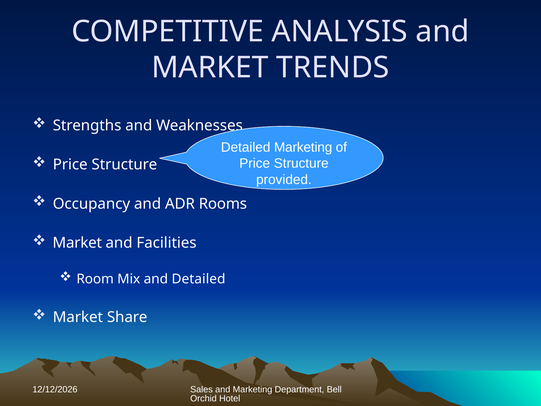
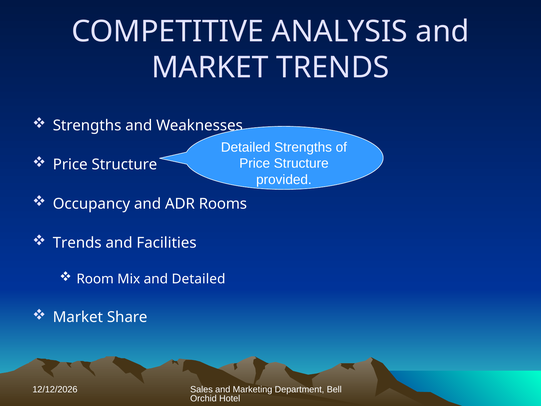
Detailed Marketing: Marketing -> Strengths (303, 147)
Market: Market -> Trends (77, 243)
